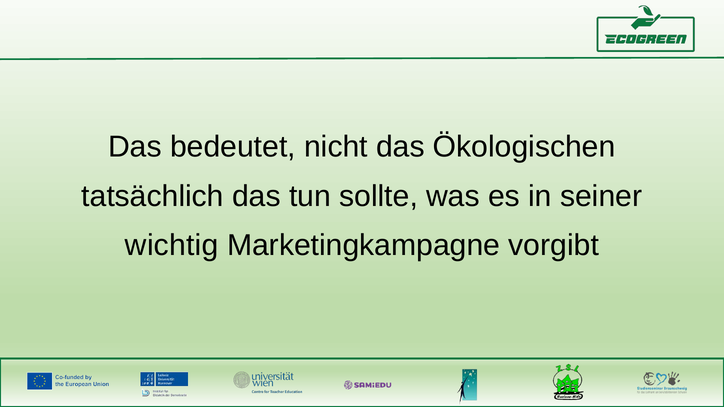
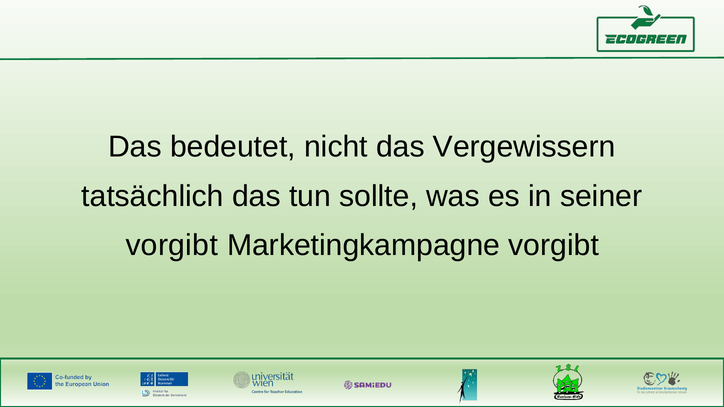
Ökologischen: Ökologischen -> Vergewissern (524, 147)
wichtig: wichtig -> vorgibt (172, 246)
